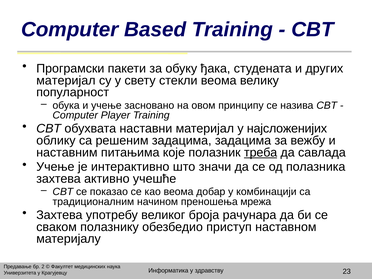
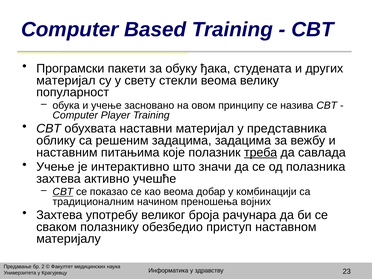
најсложенијих: најсложенијих -> представника (287, 129)
CBT underline: none -> present (63, 192)
мрежа: мрежа -> војних (256, 202)
